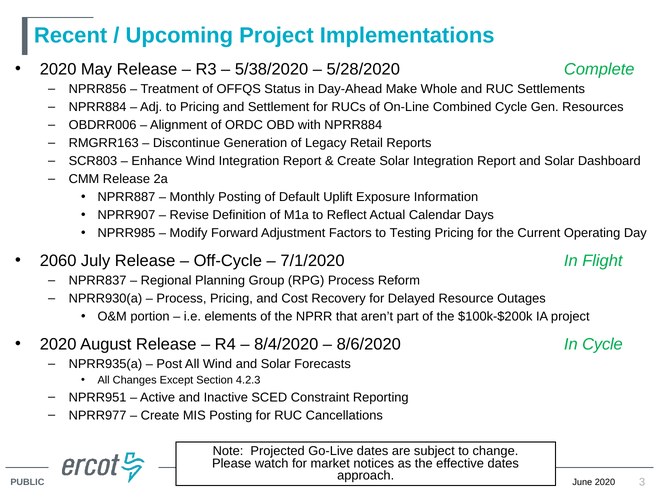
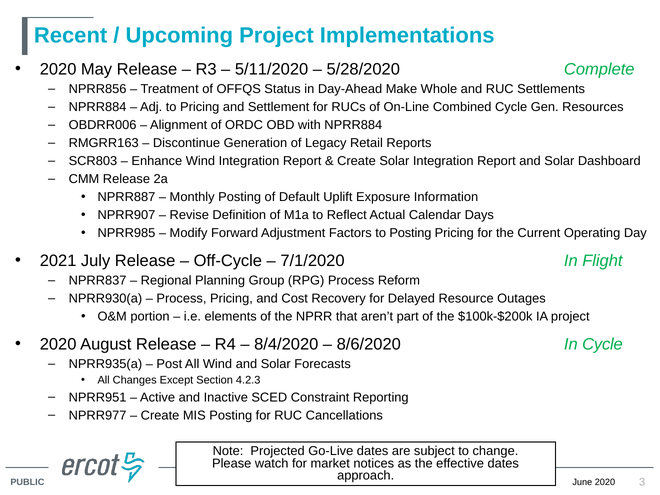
5/38/2020: 5/38/2020 -> 5/11/2020 (272, 69)
to Testing: Testing -> Posting (410, 233)
2060: 2060 -> 2021 (58, 261)
